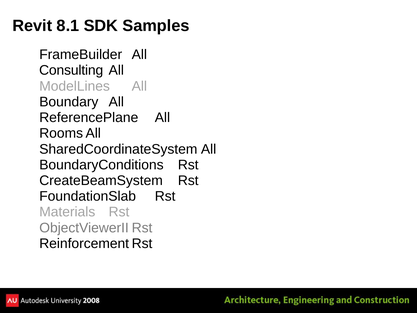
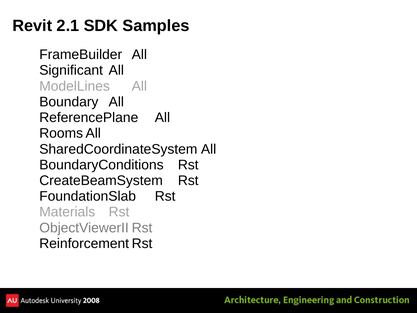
8.1: 8.1 -> 2.1 (68, 26)
Consulting: Consulting -> Significant (71, 70)
